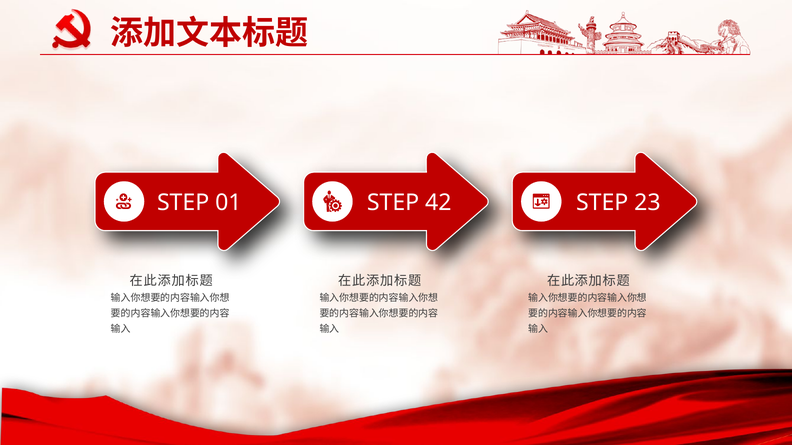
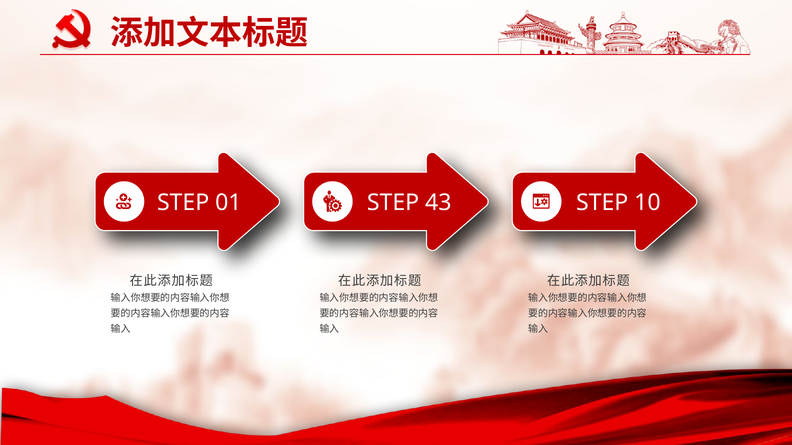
42: 42 -> 43 (438, 203)
23: 23 -> 10 (647, 203)
